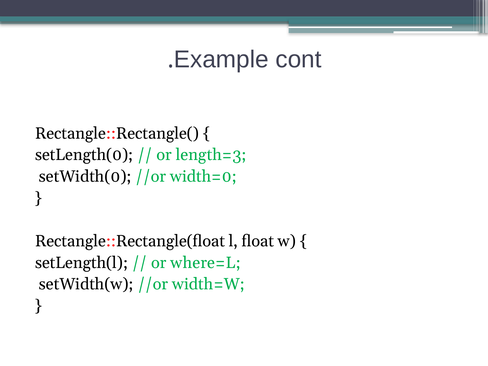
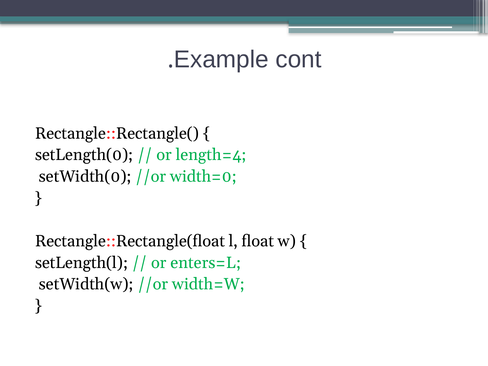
length=3: length=3 -> length=4 (211, 155)
where=L: where=L -> enters=L (206, 263)
